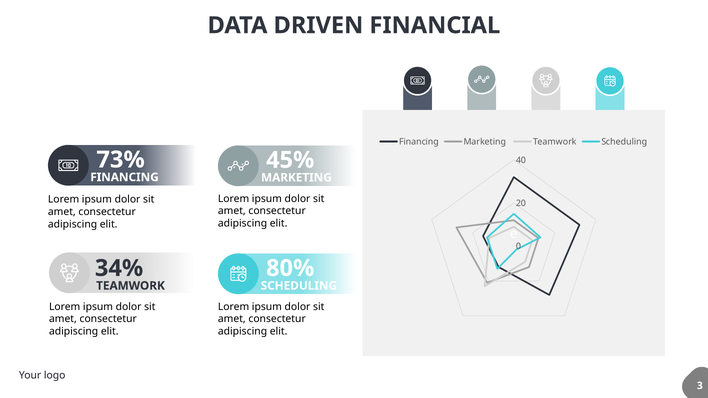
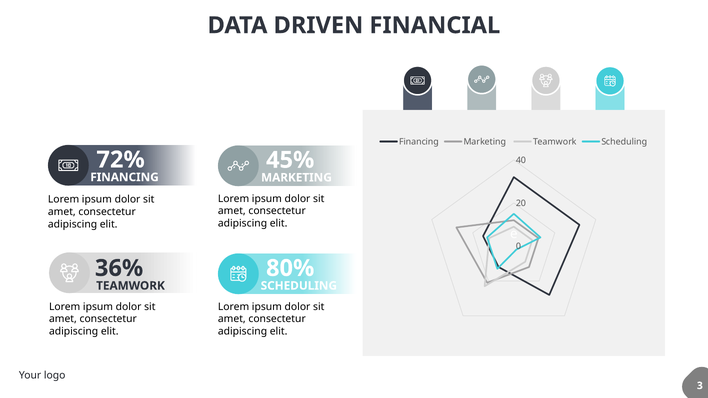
73%: 73% -> 72% (121, 160)
34%: 34% -> 36% (119, 268)
